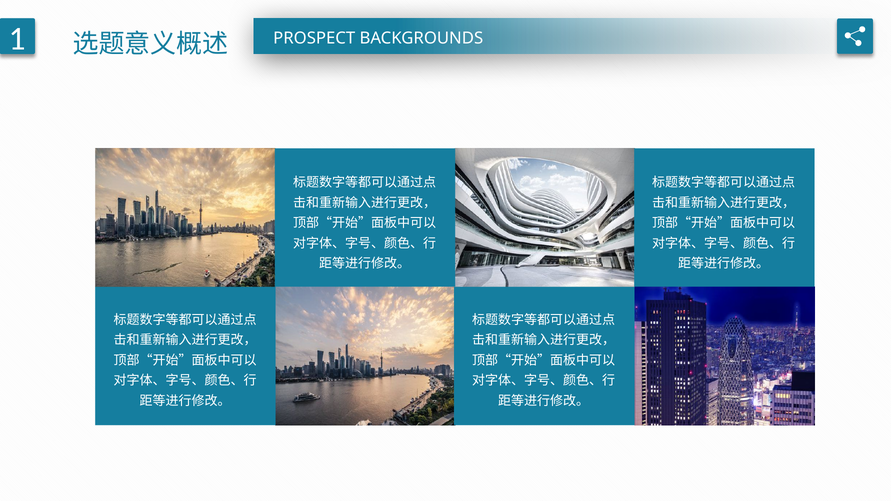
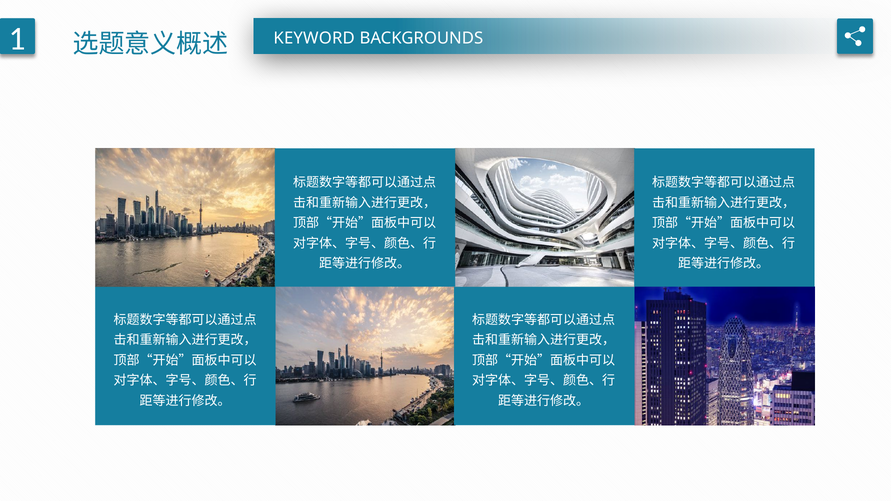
PROSPECT: PROSPECT -> KEYWORD (314, 38)
